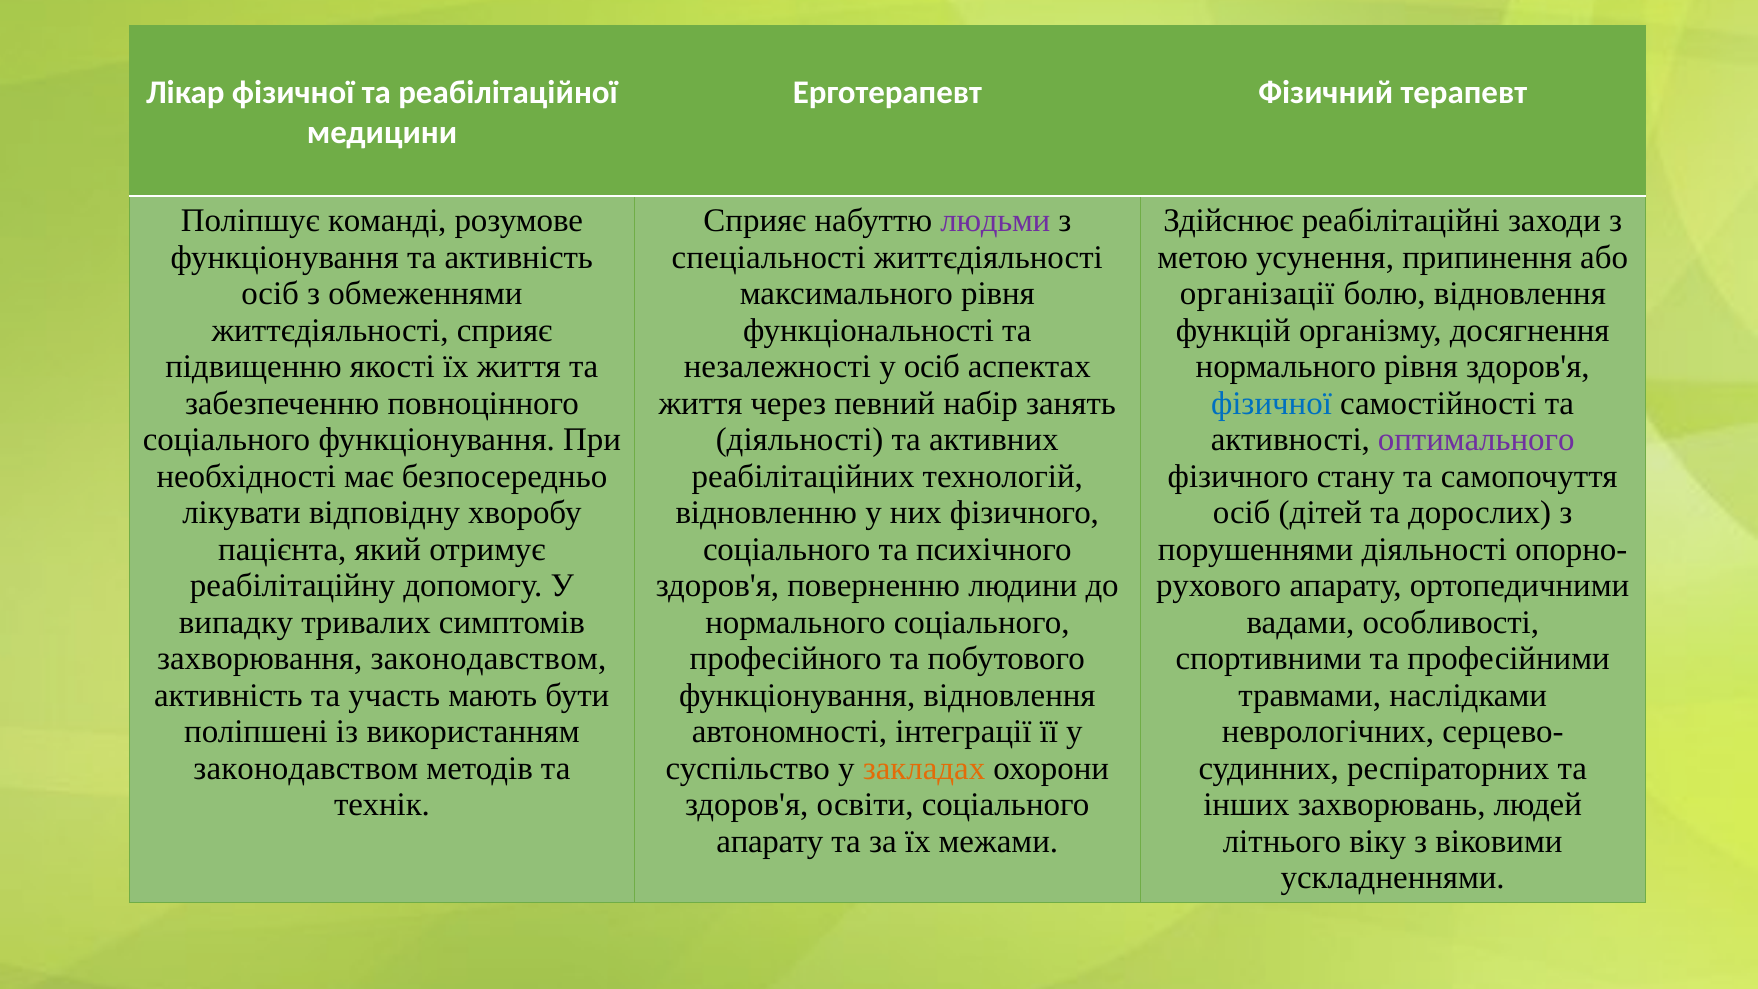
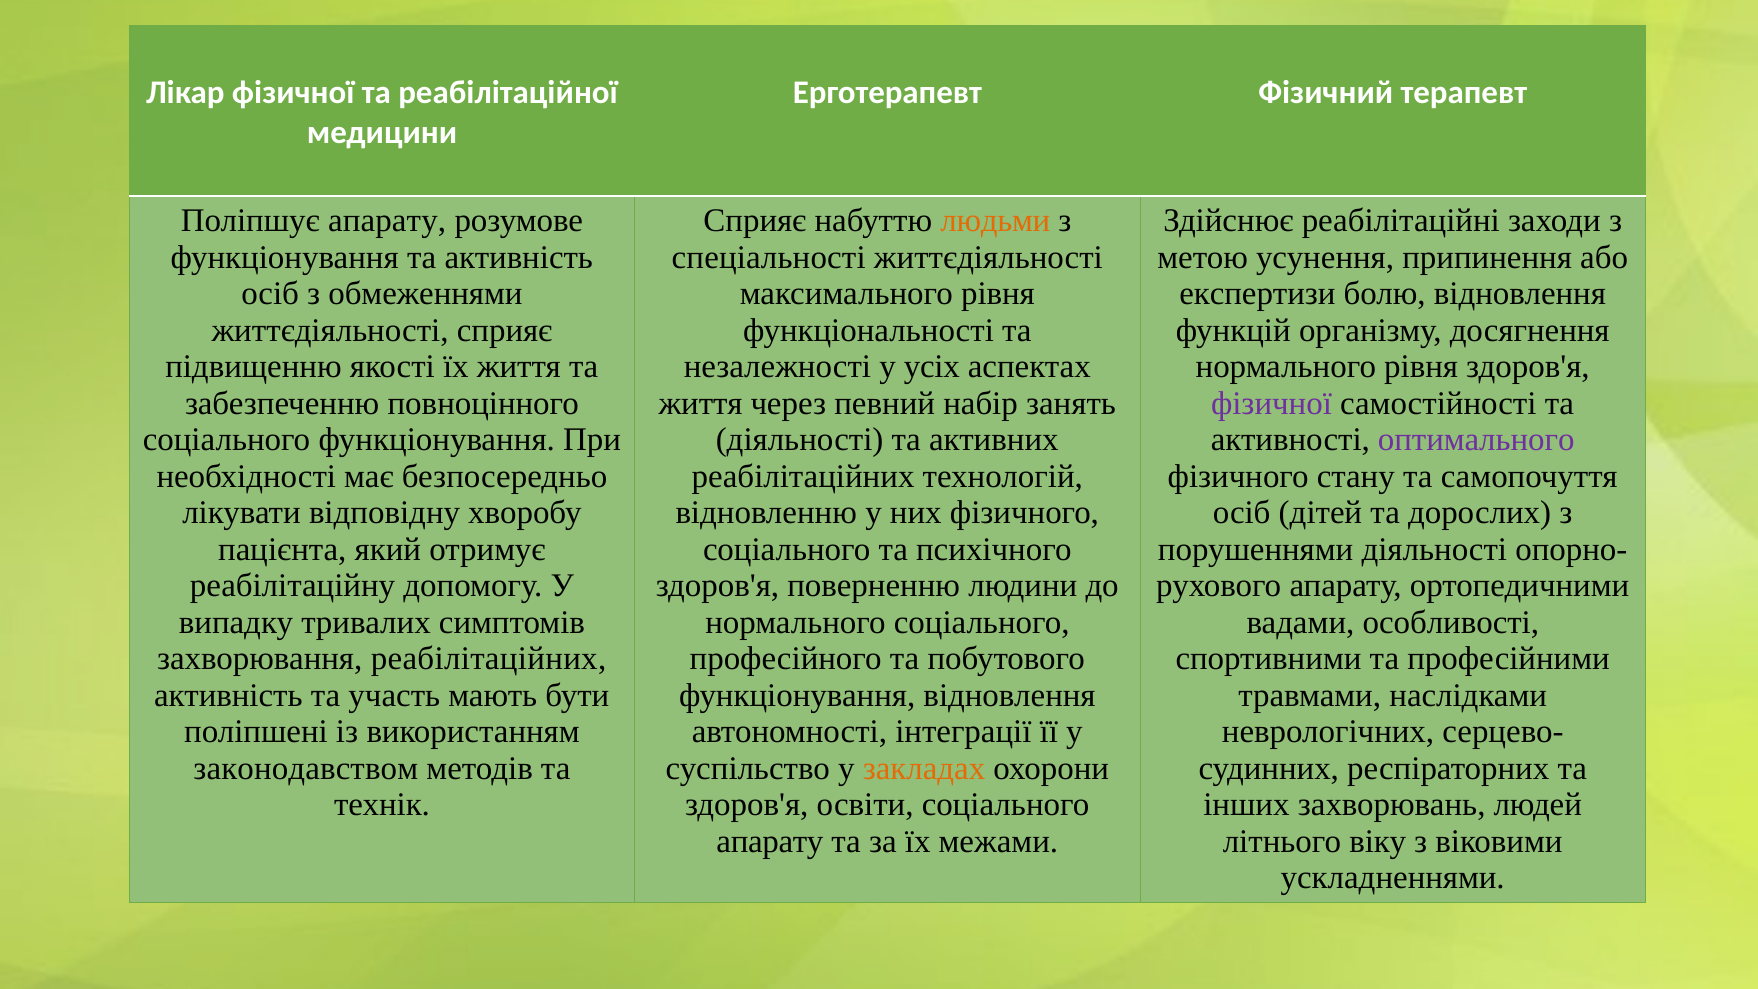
Поліпшує команді: команді -> апарату (387, 221)
людьми colour: purple -> orange (995, 221)
організації: організації -> експертизи (1257, 294)
у осіб: осіб -> усіх (932, 367)
фізичної colour: blue -> purple (1271, 403)
захворювання законодавством: законодавством -> реабілітаційних (489, 659)
